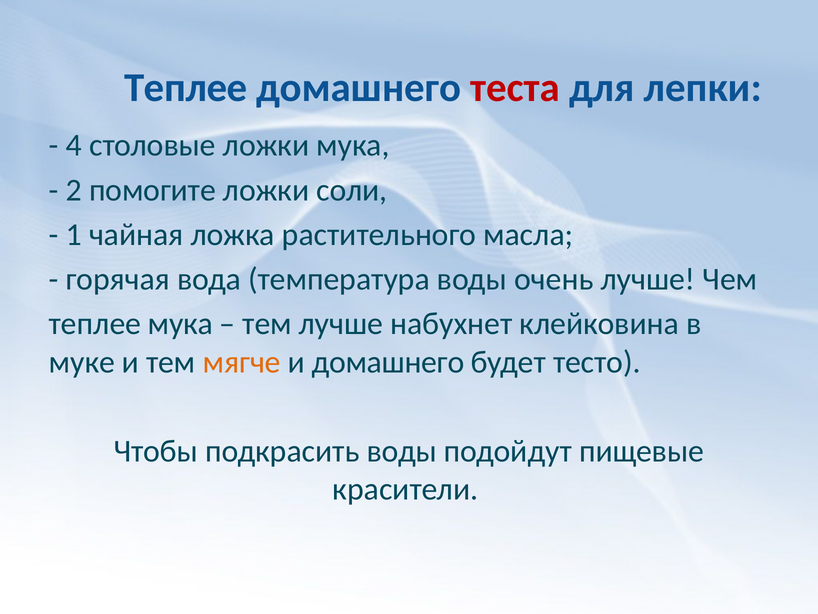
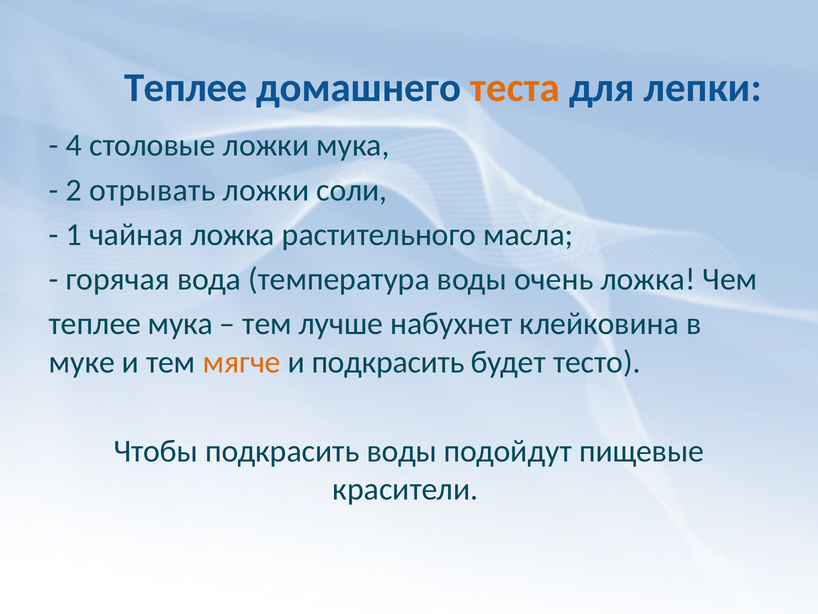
теста colour: red -> orange (515, 88)
помогите: помогите -> отрывать (152, 190)
очень лучше: лучше -> ложка (648, 279)
и домашнего: домашнего -> подкрасить (388, 362)
